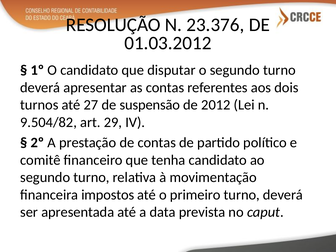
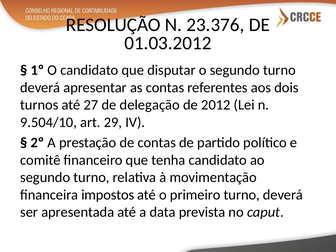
suspensão: suspensão -> delegação (150, 105)
9.504/82: 9.504/82 -> 9.504/10 (49, 122)
